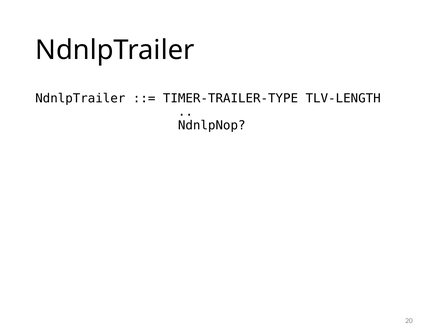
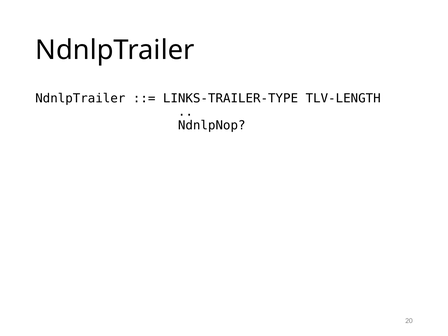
TIMER-TRAILER-TYPE: TIMER-TRAILER-TYPE -> LINKS-TRAILER-TYPE (231, 98)
